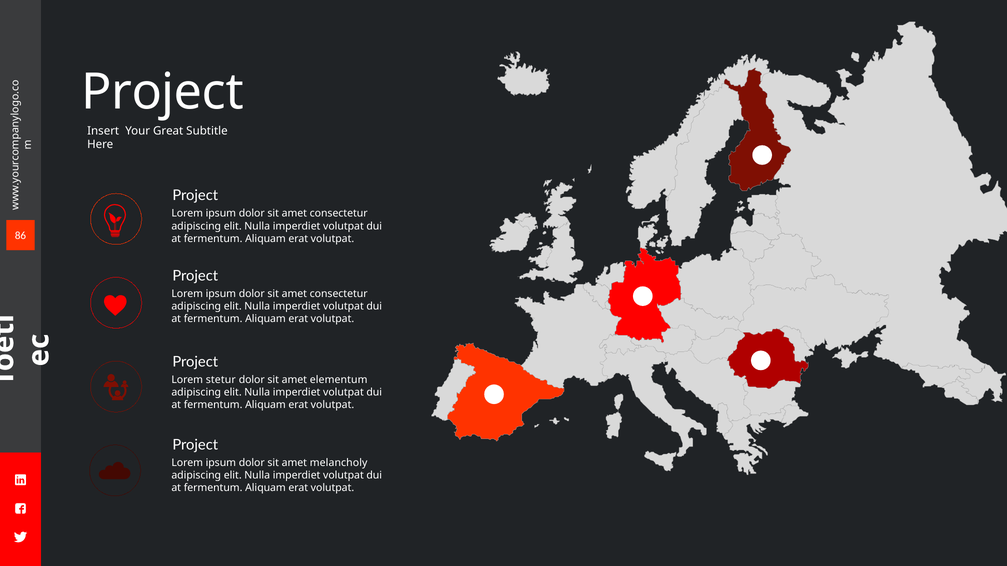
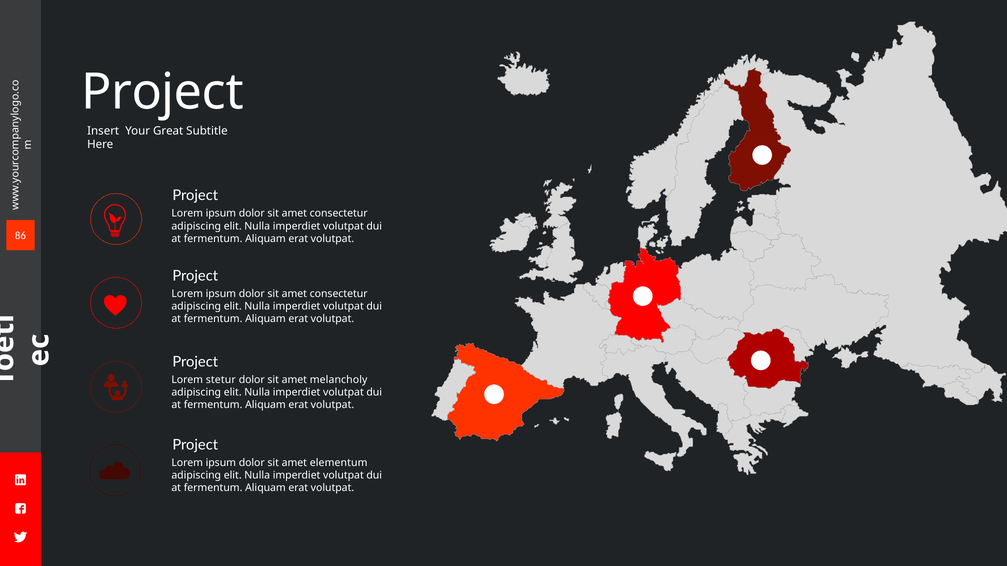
elementum: elementum -> melancholy (339, 380)
melancholy: melancholy -> elementum (339, 463)
